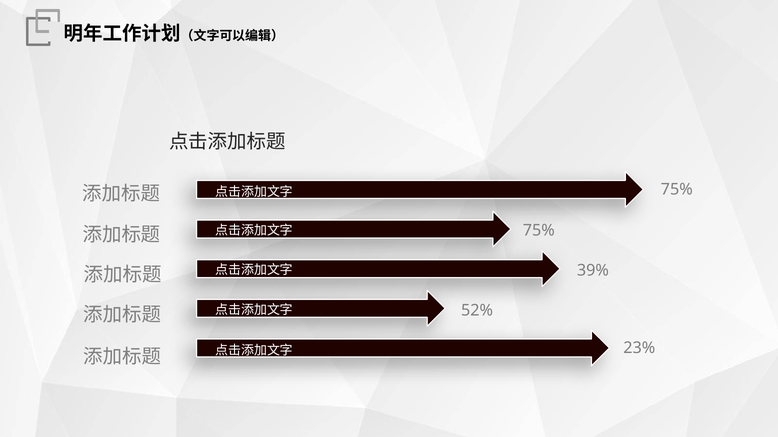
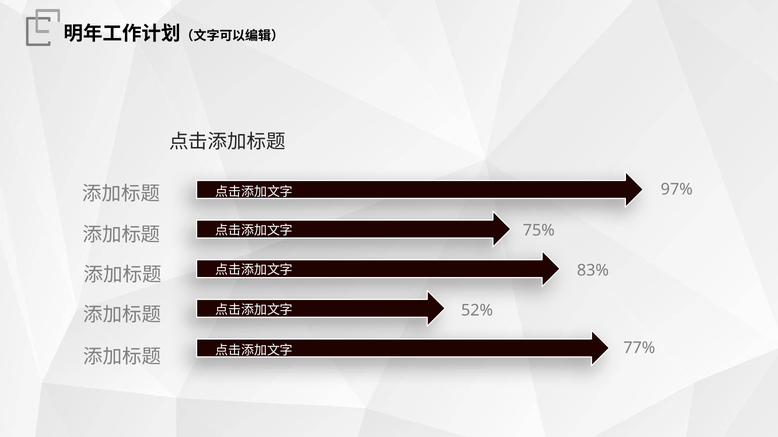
75%: 75% -> 97% (677, 190)
39%: 39% -> 83% (593, 271)
23%: 23% -> 77% (639, 349)
